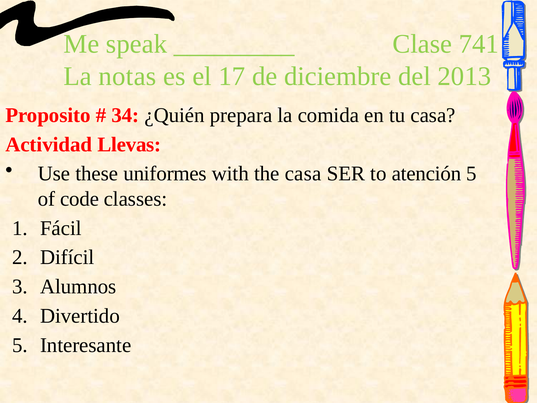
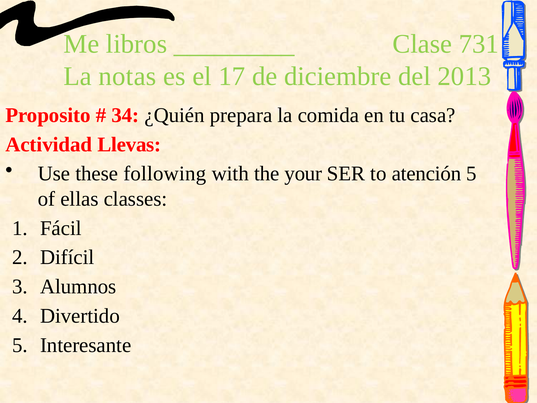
speak: speak -> libros (137, 44)
741: 741 -> 731 (479, 44)
uniformes: uniformes -> following (165, 174)
the casa: casa -> your (303, 174)
code: code -> ellas (79, 199)
